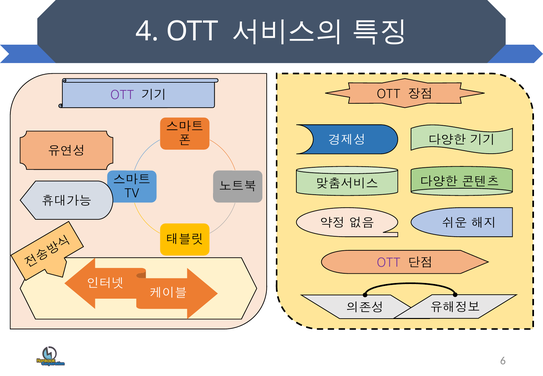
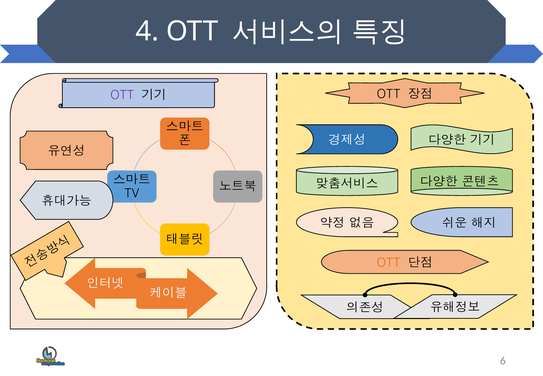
OTT colour: purple -> orange (389, 263)
